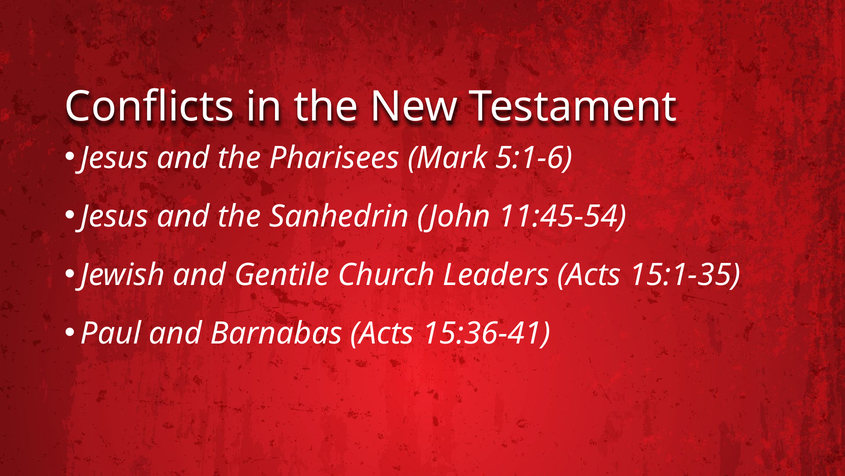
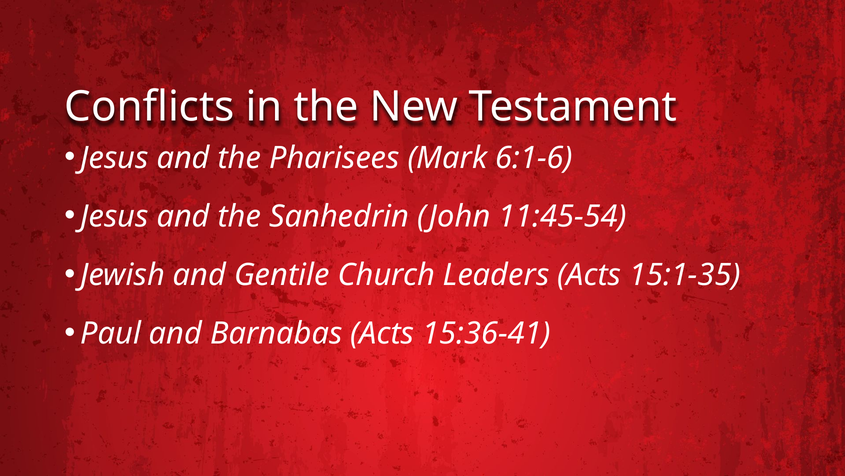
5:1-6: 5:1-6 -> 6:1-6 (534, 158)
